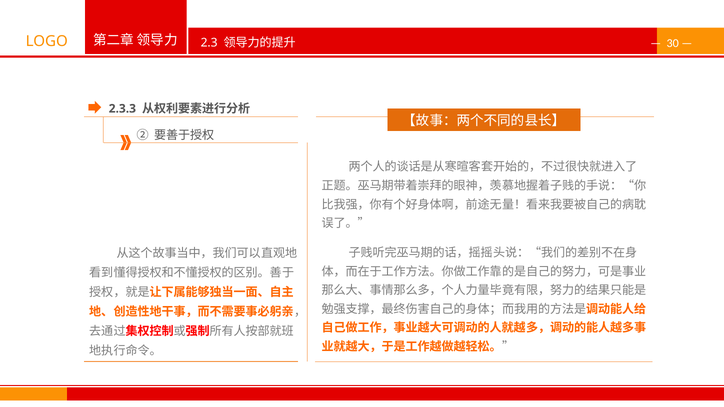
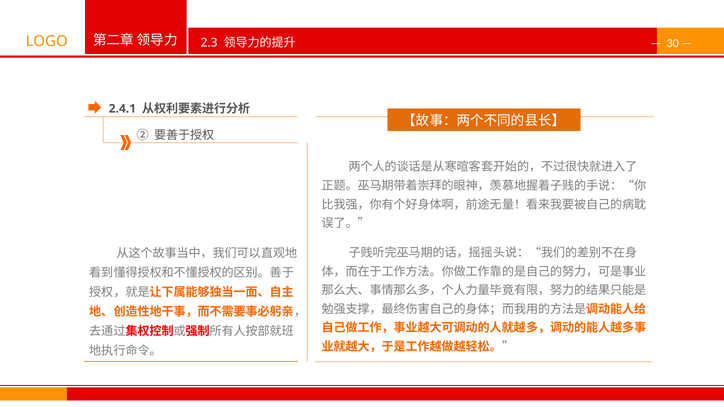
2.3.3: 2.3.3 -> 2.4.1 (122, 109)
